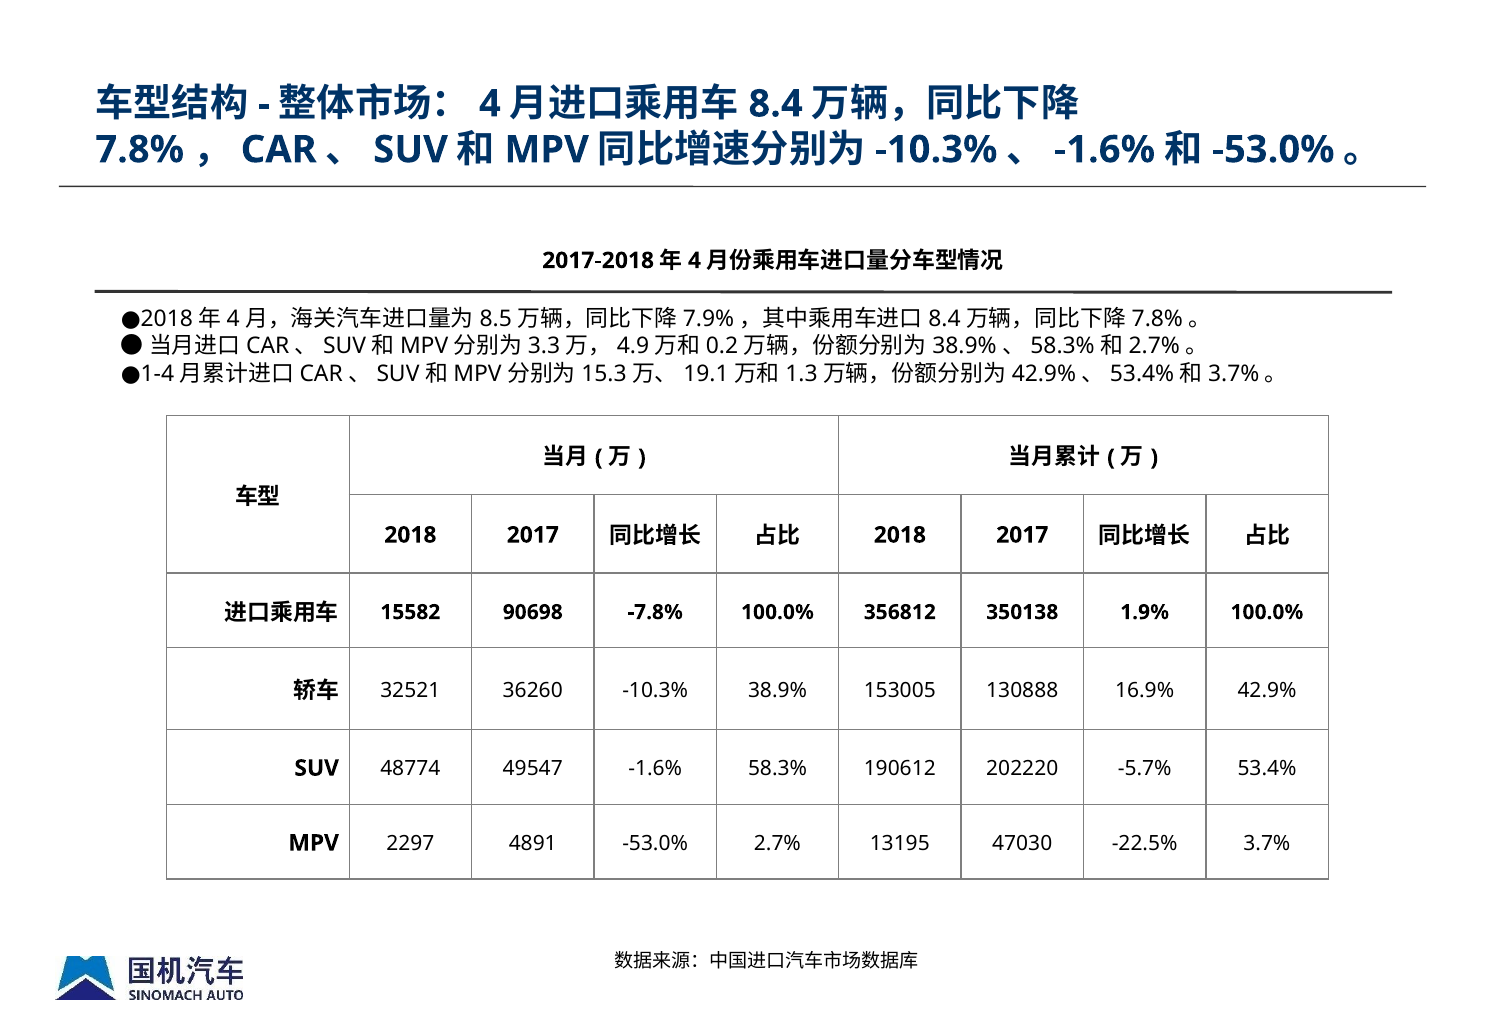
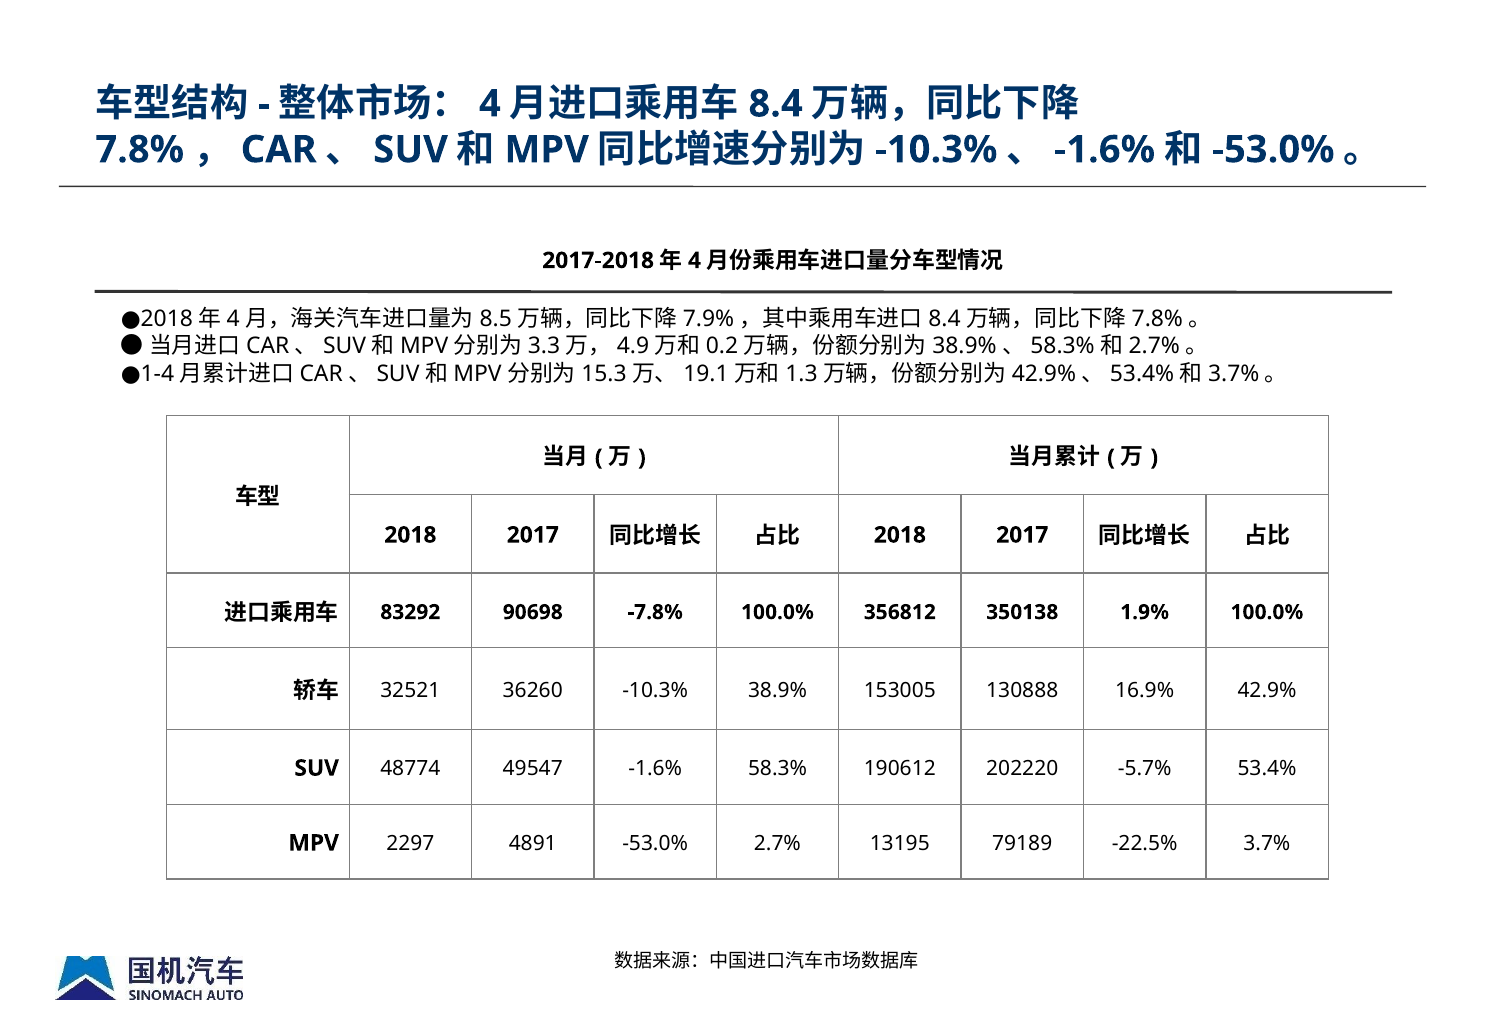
15582: 15582 -> 83292 (410, 612)
47030: 47030 -> 79189 (1022, 844)
